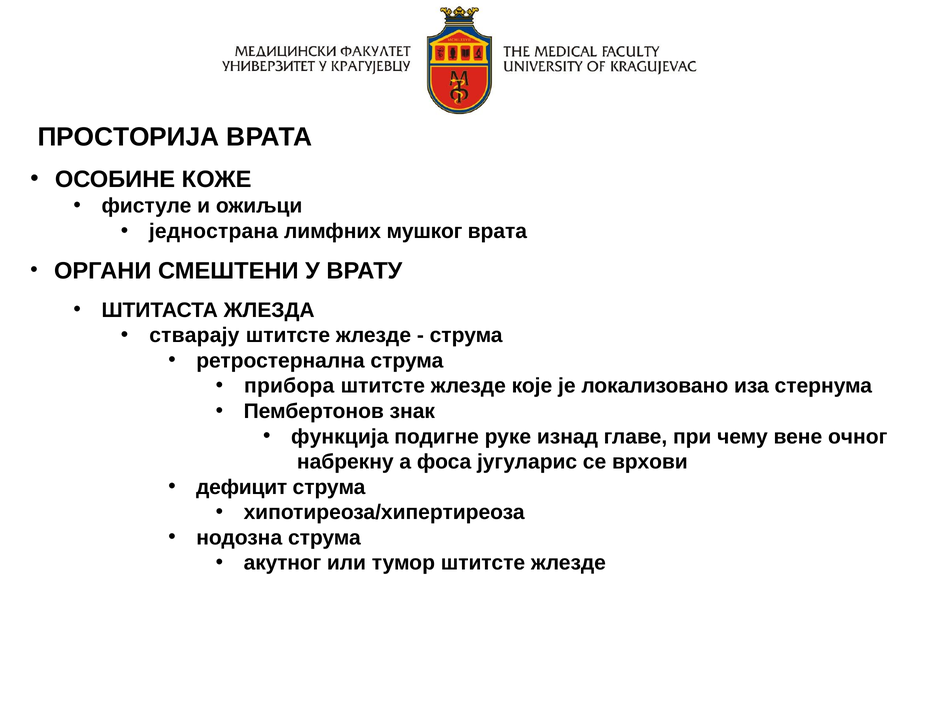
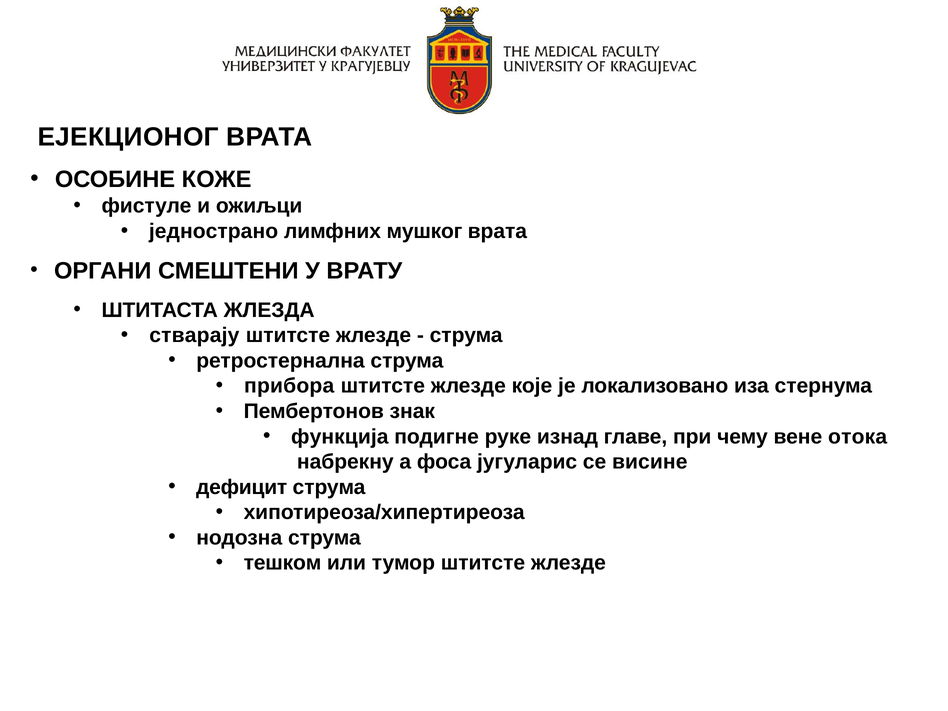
ПРОСТОРИЈА: ПРОСТОРИЈА -> ЕЈЕКЦИОНОГ (128, 137)
jеднострана: jеднострана -> једнострано (214, 231)
очног: очног -> отока (858, 437)
врхови: врхови -> висине (650, 462)
акутног: акутног -> тешком (283, 563)
